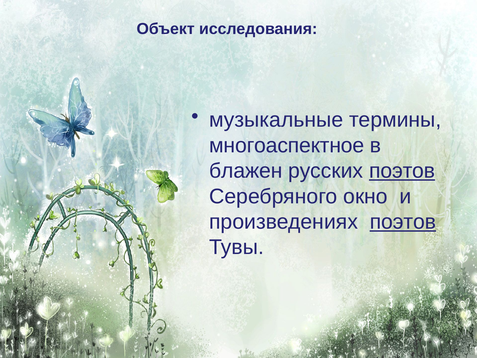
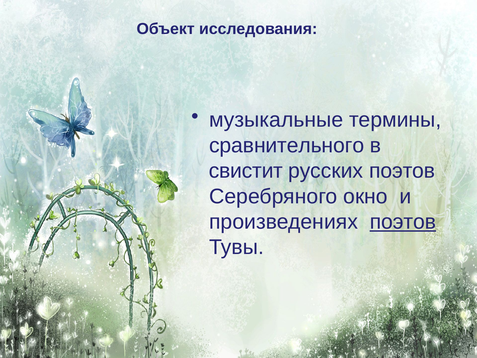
многоаспектное: многоаспектное -> сравнительного (287, 145)
блажен: блажен -> свистит (246, 171)
поэтов underline: present -> none (402, 171)
